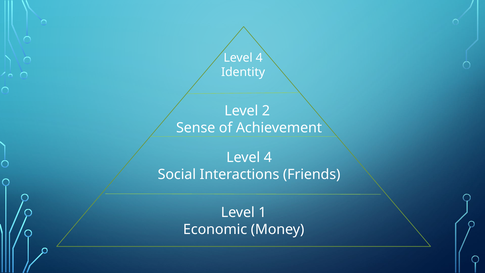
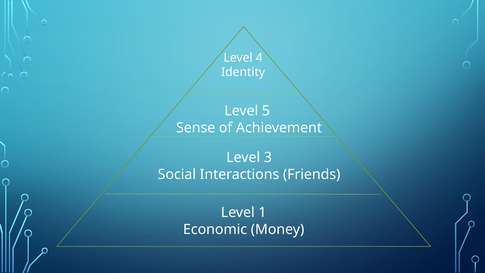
2: 2 -> 5 (266, 111)
4: 4 -> 3 (268, 157)
